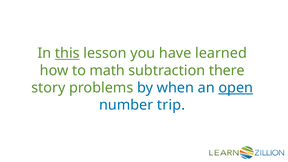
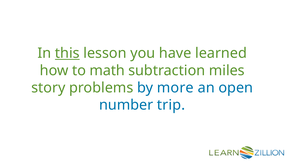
there: there -> miles (227, 70)
when: when -> more (175, 88)
open underline: present -> none (236, 88)
